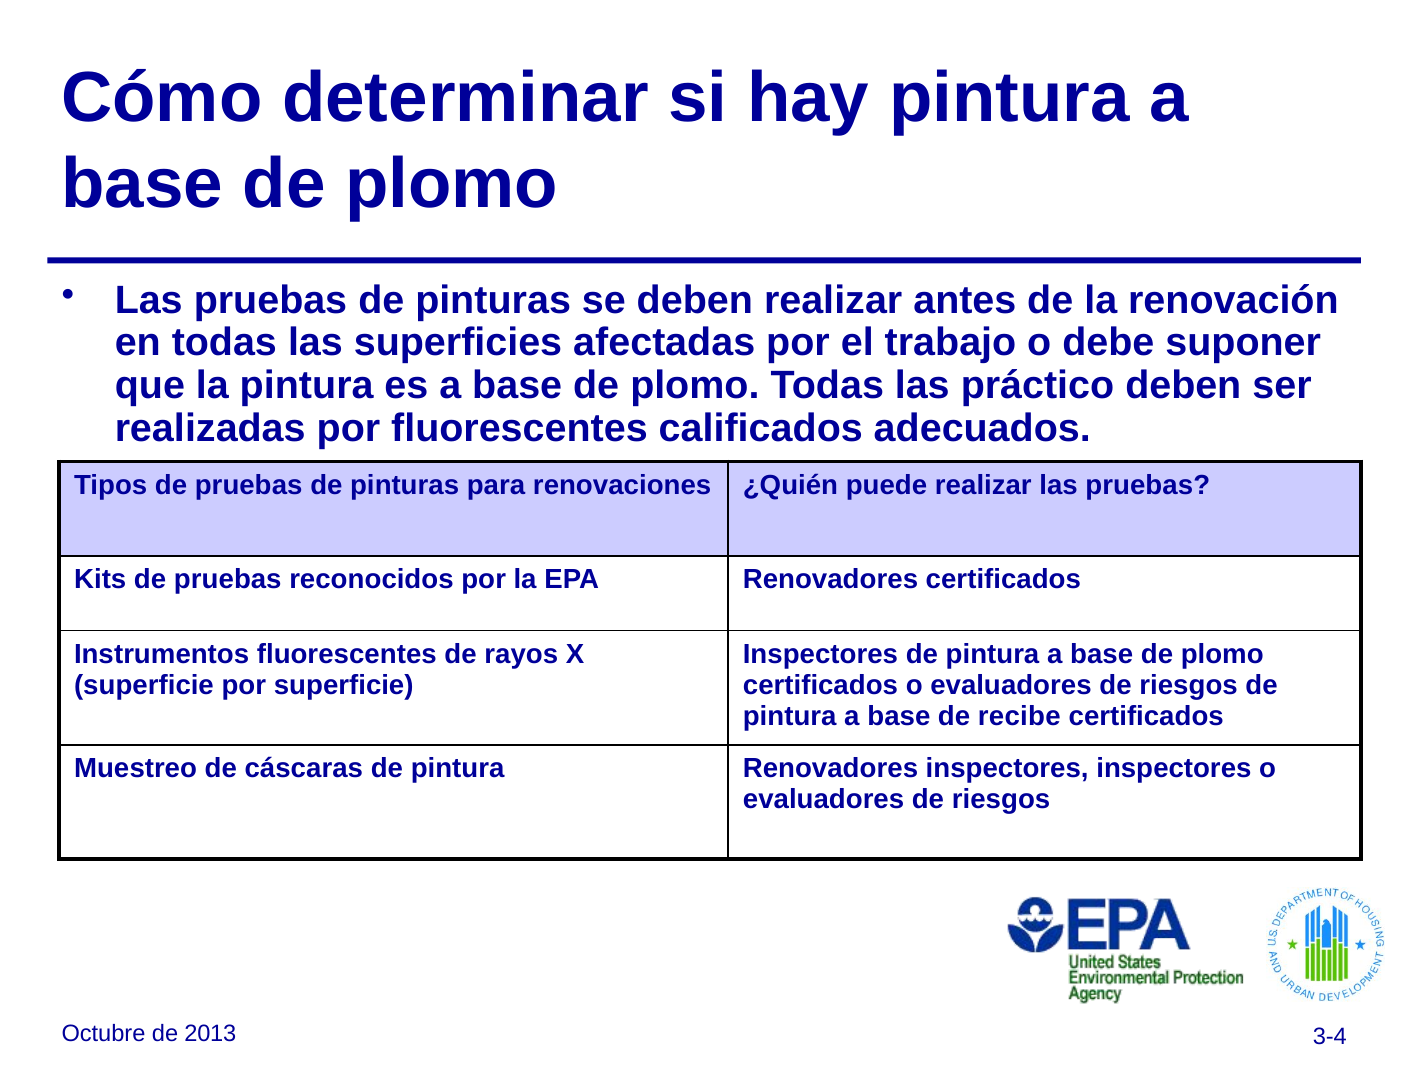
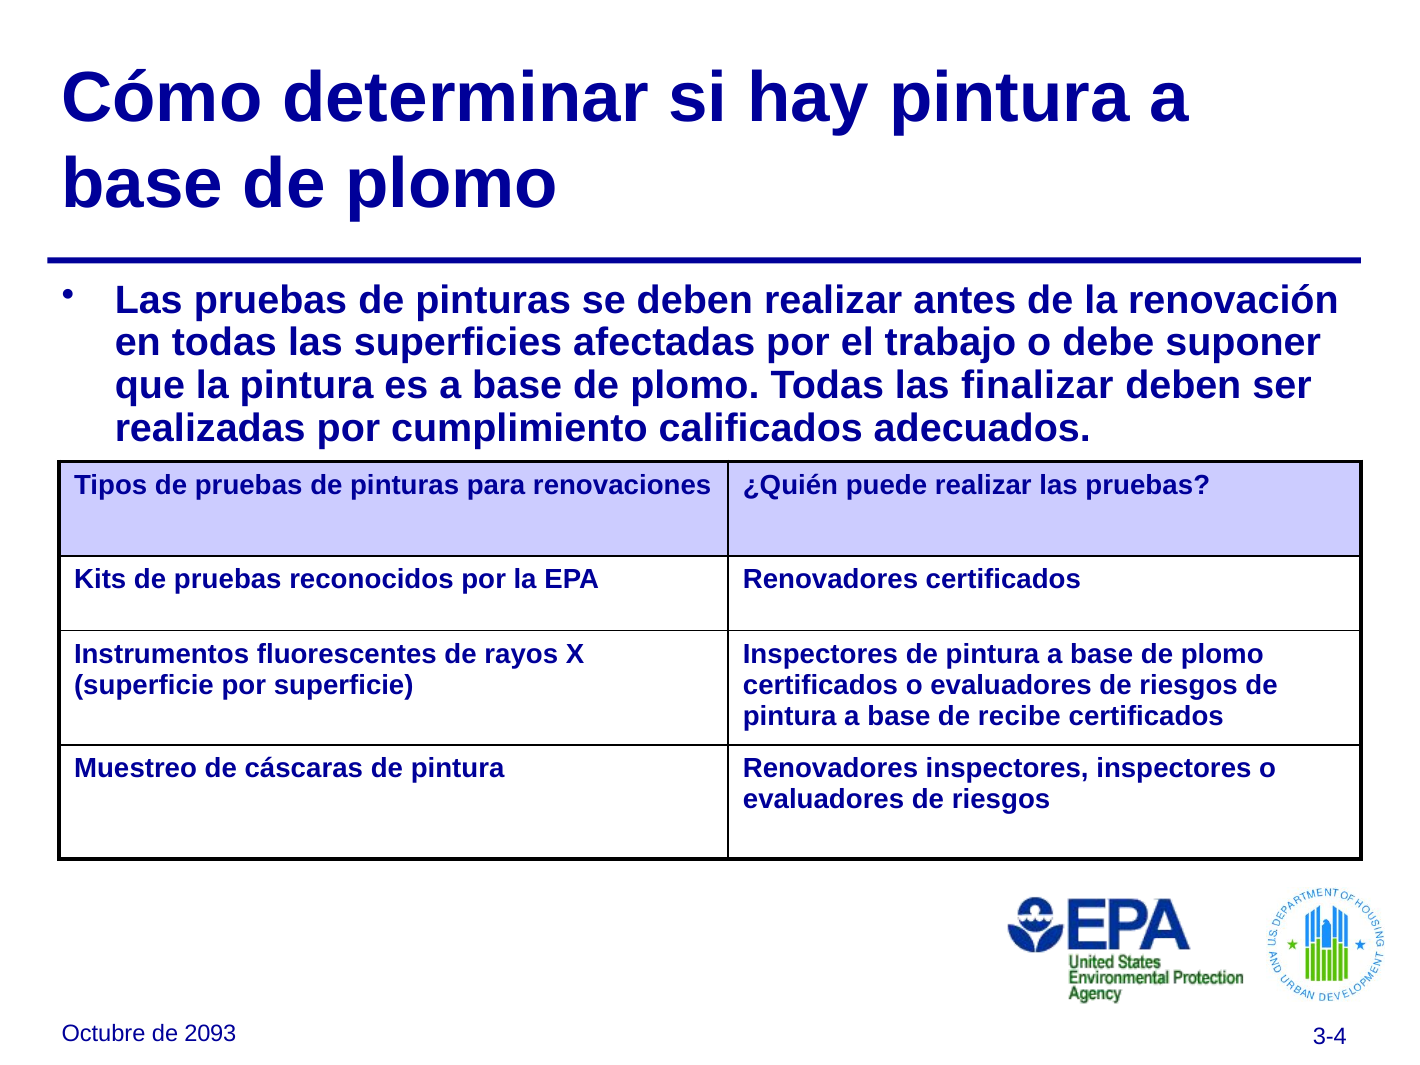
práctico: práctico -> finalizar (1037, 386)
por fluorescentes: fluorescentes -> cumplimiento (519, 428)
2013: 2013 -> 2093 (210, 1034)
